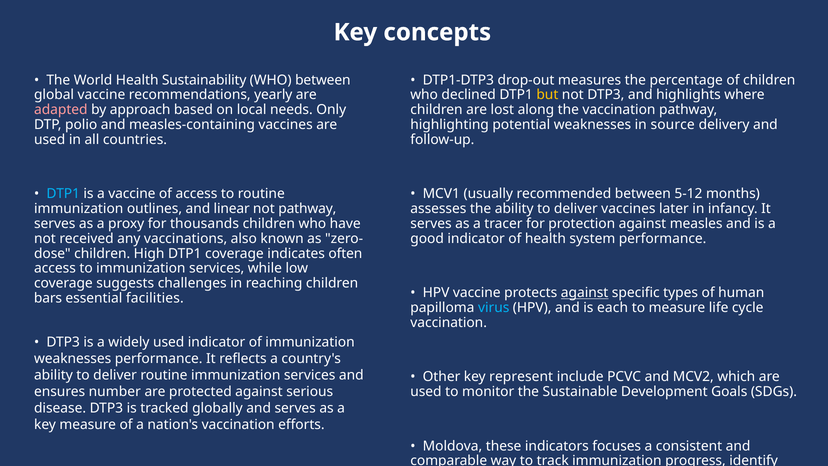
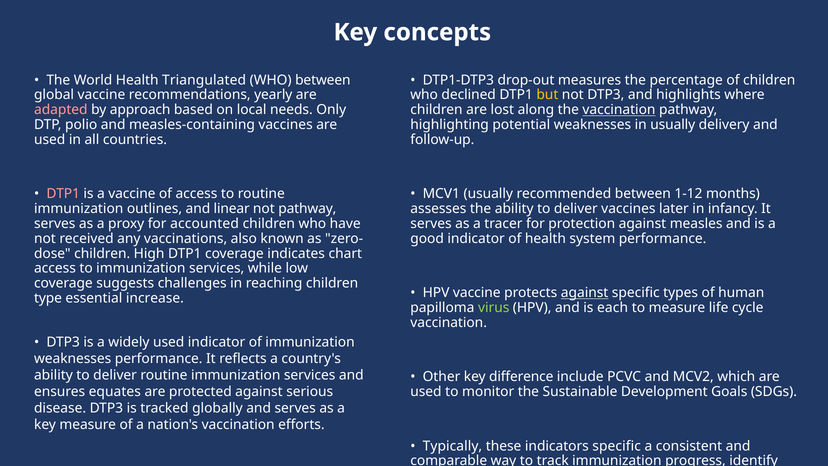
Sustainability: Sustainability -> Triangulated (204, 80)
vaccination underline: none -> present (619, 110)
in source: source -> usually (673, 125)
DTP1 colour: light blue -> pink (63, 194)
5-12: 5-12 -> 1-12 (688, 194)
thousands: thousands -> accounted (205, 224)
often: often -> chart (345, 253)
bars: bars -> type (48, 298)
facilities: facilities -> increase (155, 298)
virus colour: light blue -> light green (494, 308)
represent: represent -> difference (521, 377)
number: number -> equates (115, 392)
Moldova: Moldova -> Typically (452, 446)
indicators focuses: focuses -> specific (617, 446)
